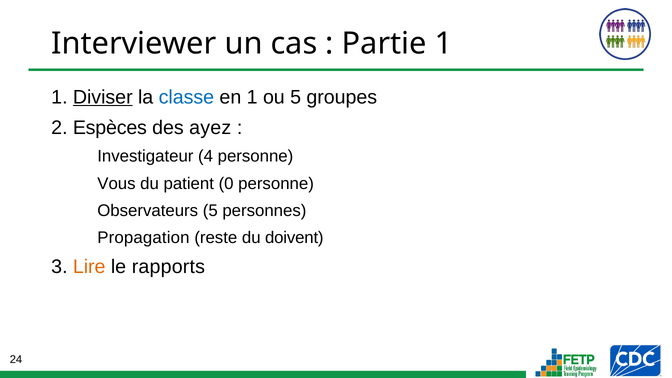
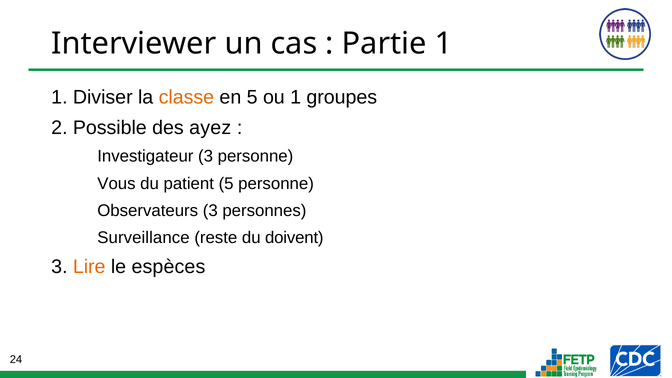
Diviser underline: present -> none (103, 97)
classe colour: blue -> orange (186, 97)
en 1: 1 -> 5 (252, 97)
ou 5: 5 -> 1 (296, 97)
Espèces: Espèces -> Possible (110, 128)
Investigateur 4: 4 -> 3 (206, 156)
patient 0: 0 -> 5 (226, 184)
Observateurs 5: 5 -> 3 (210, 211)
Propagation: Propagation -> Surveillance (143, 238)
rapports: rapports -> espèces (168, 267)
